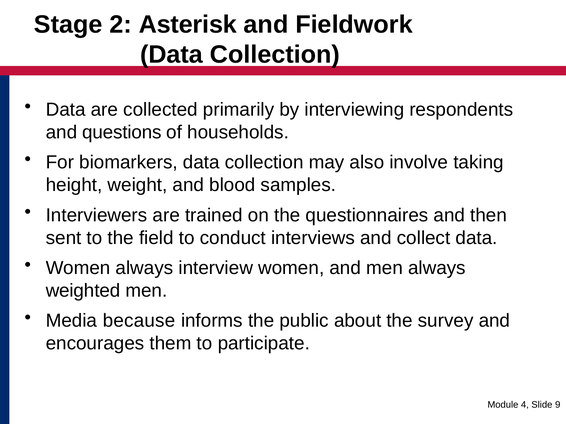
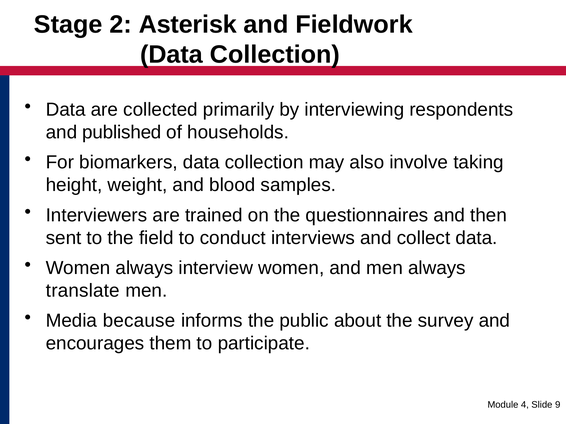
questions: questions -> published (122, 132)
weighted: weighted -> translate (83, 291)
